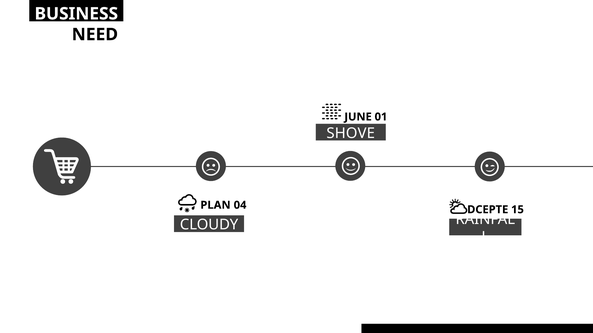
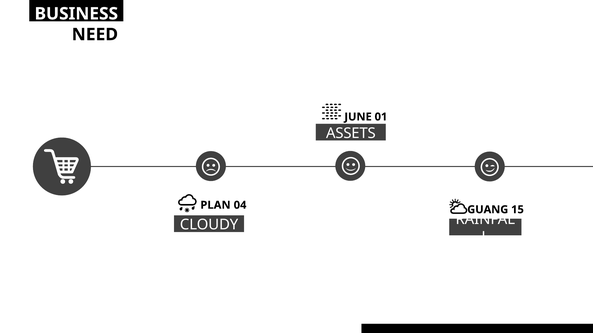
SHOVE: SHOVE -> ASSETS (351, 133)
DCEPTE: DCEPTE -> GUANG (488, 210)
